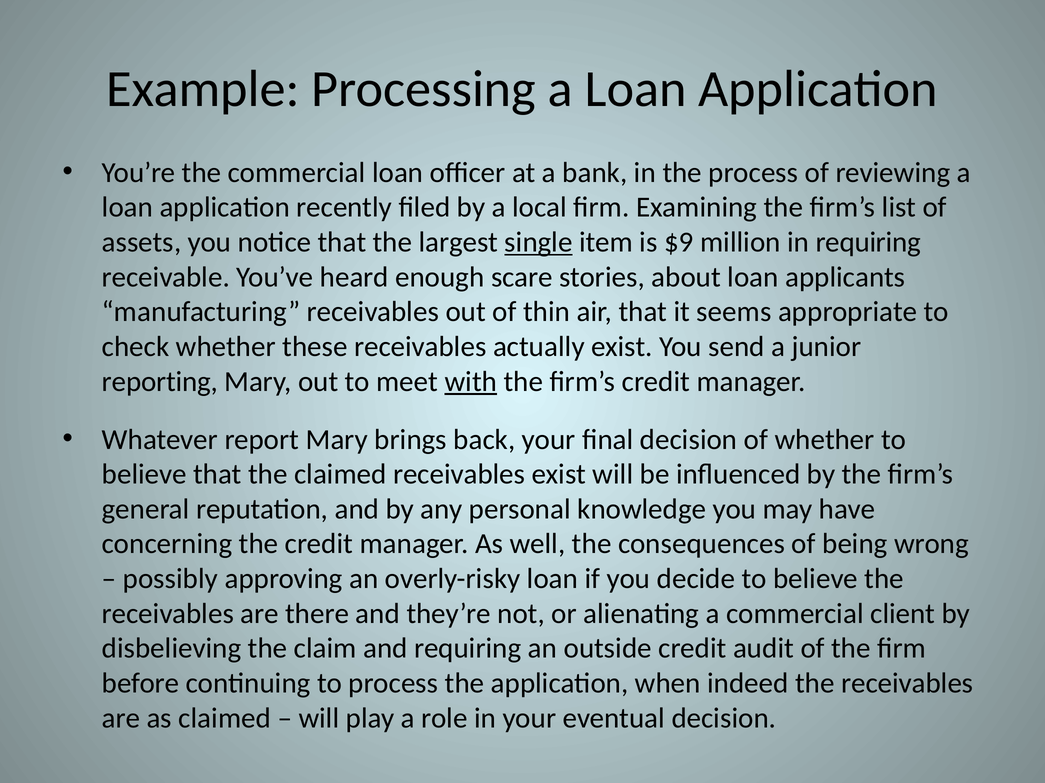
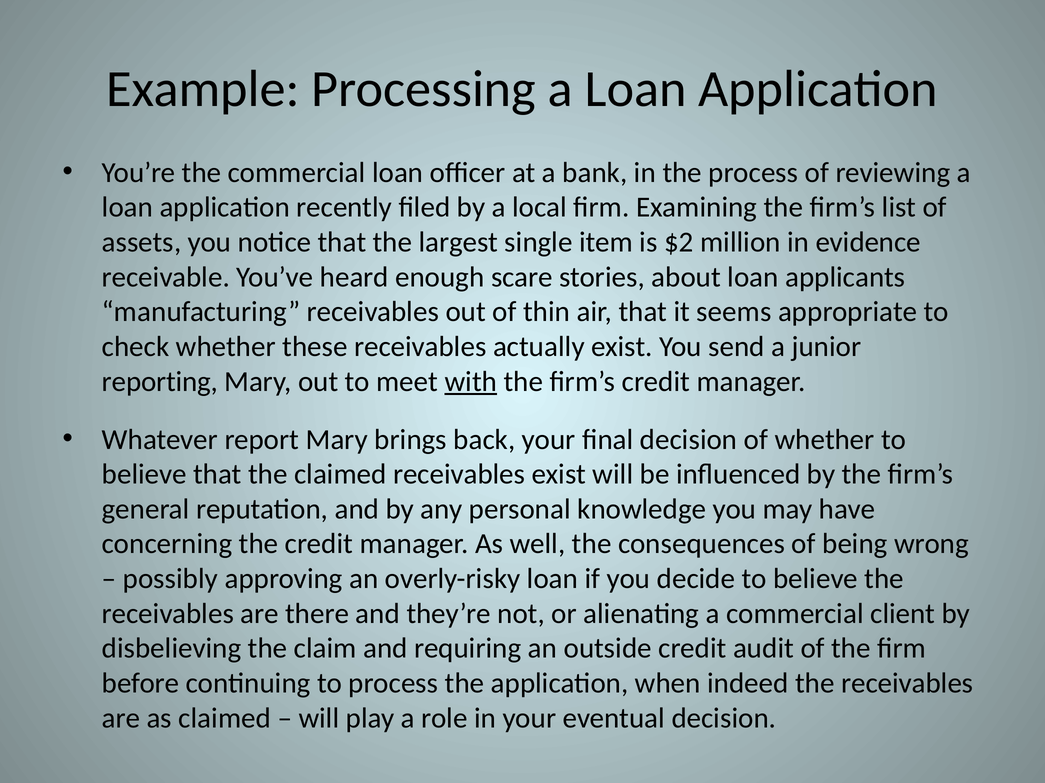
single underline: present -> none (539, 242)
$9: $9 -> $2 (679, 242)
in requiring: requiring -> evidence (868, 242)
